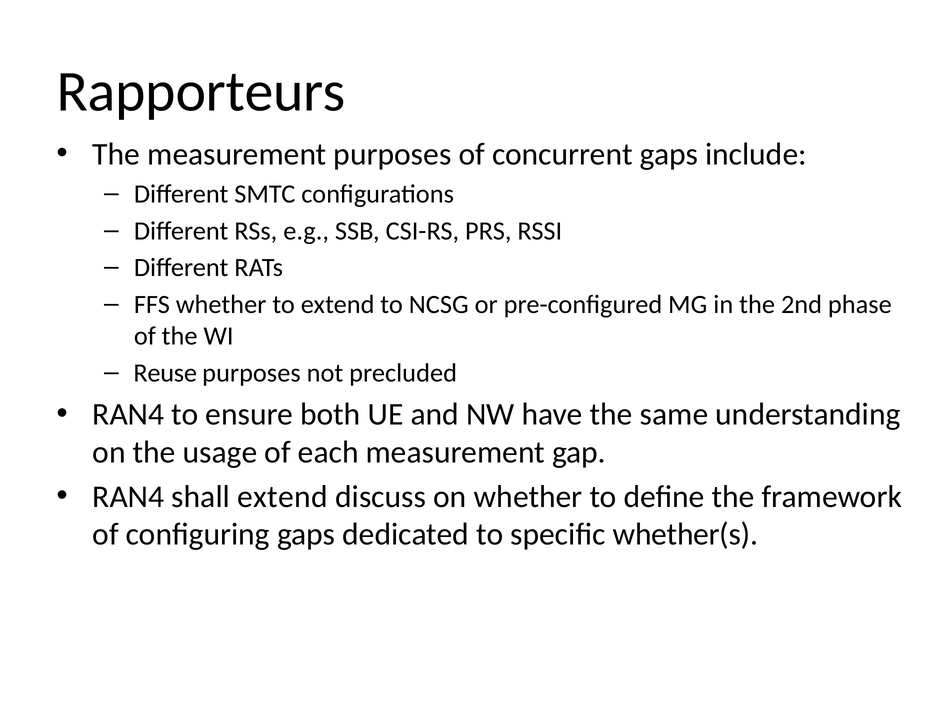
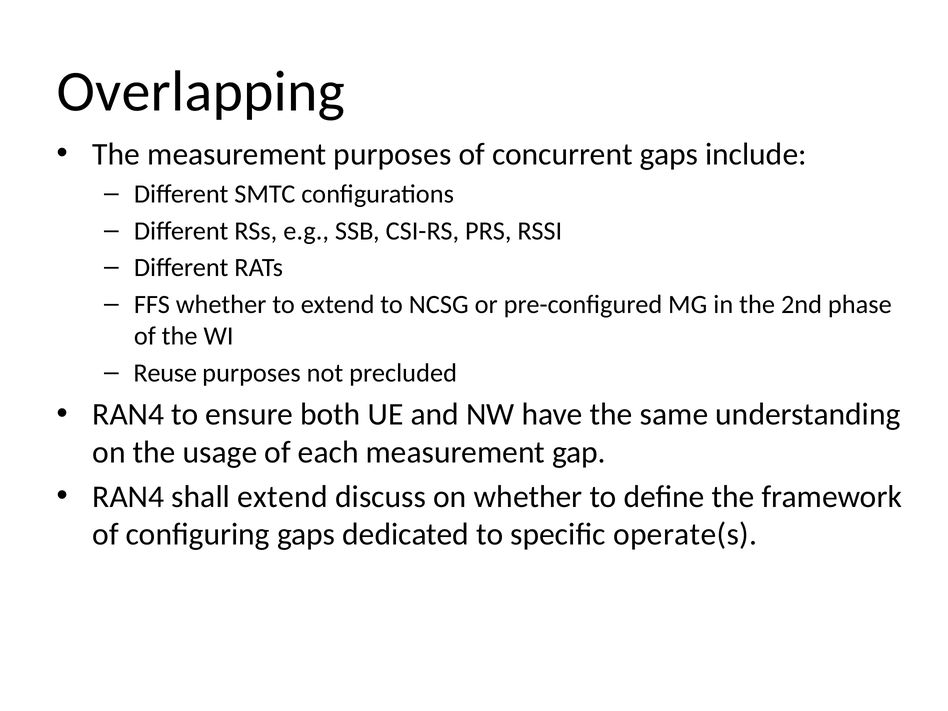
Rapporteurs: Rapporteurs -> Overlapping (201, 92)
whether(s: whether(s -> operate(s (685, 535)
